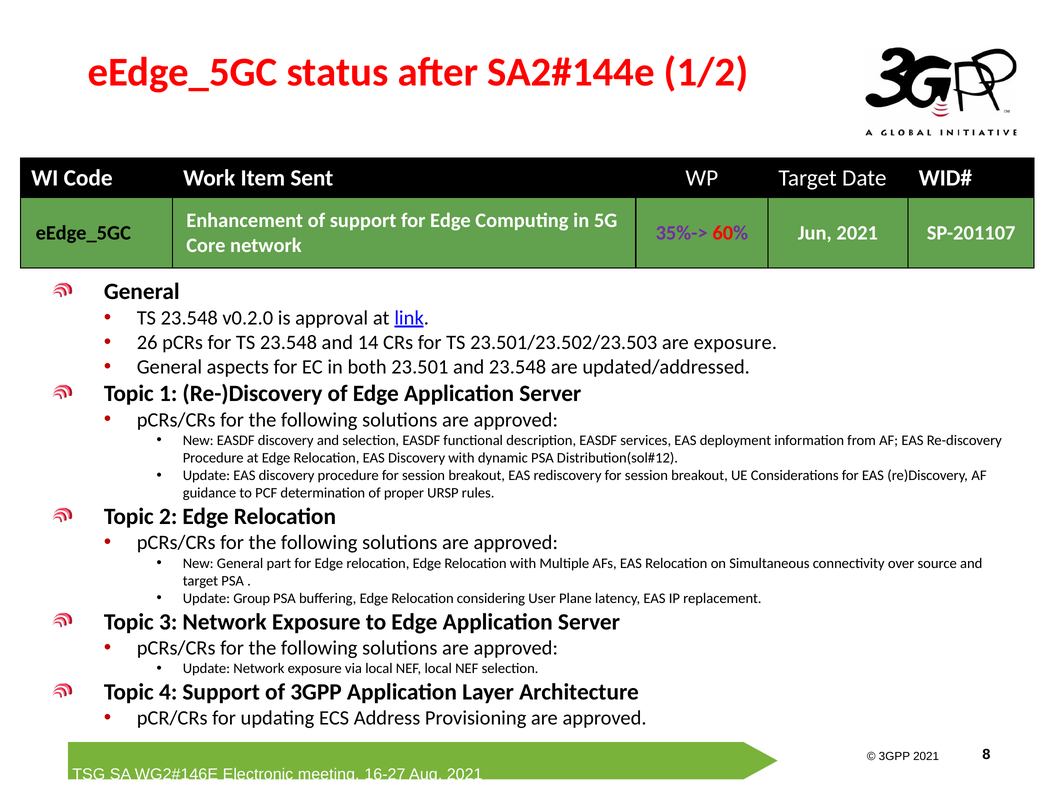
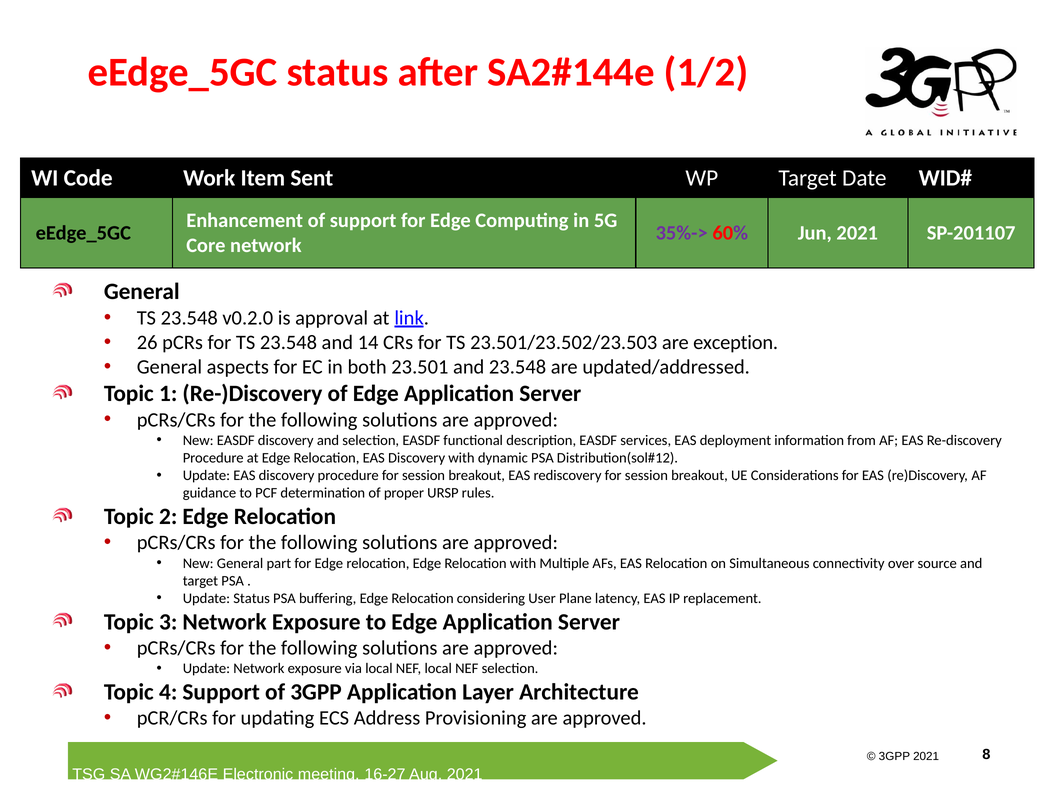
are exposure: exposure -> exception (736, 343)
Update Group: Group -> Status (252, 598)
